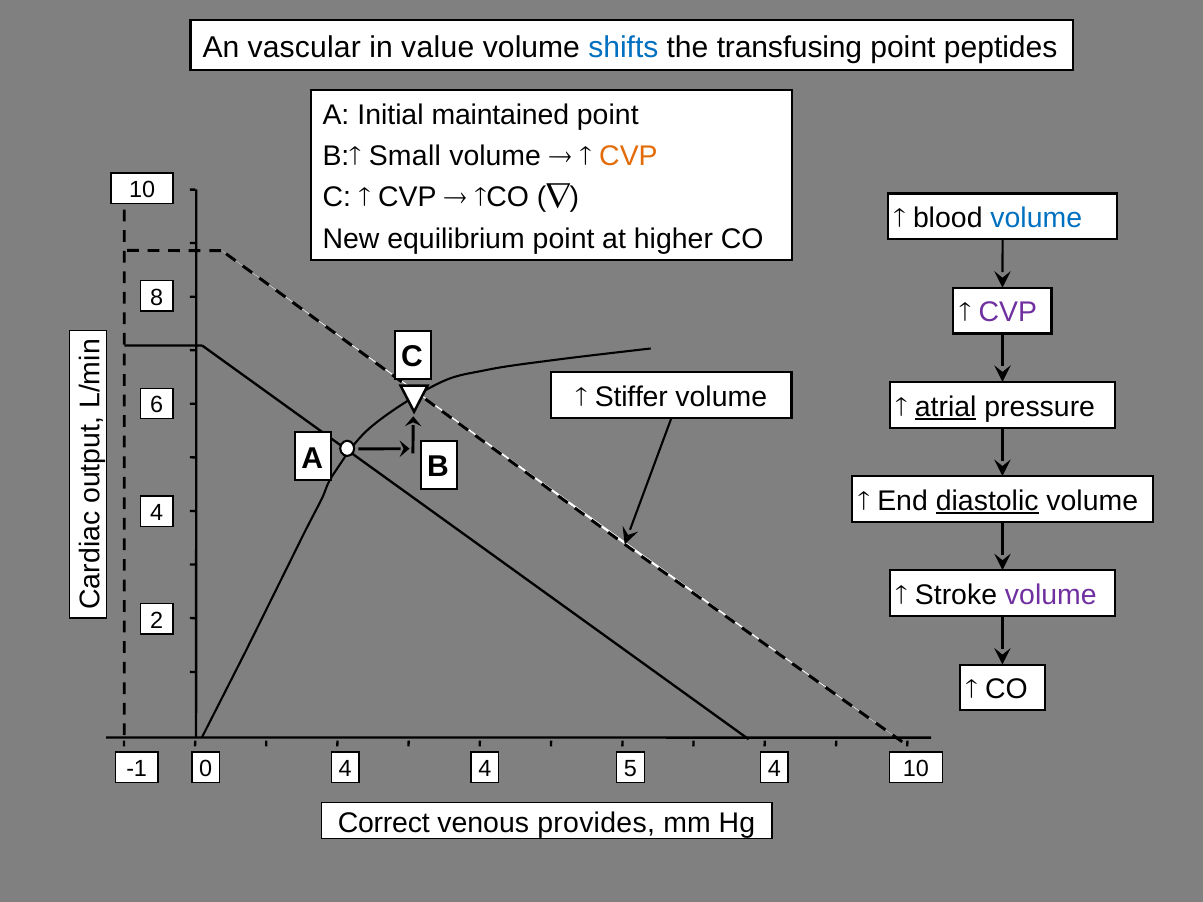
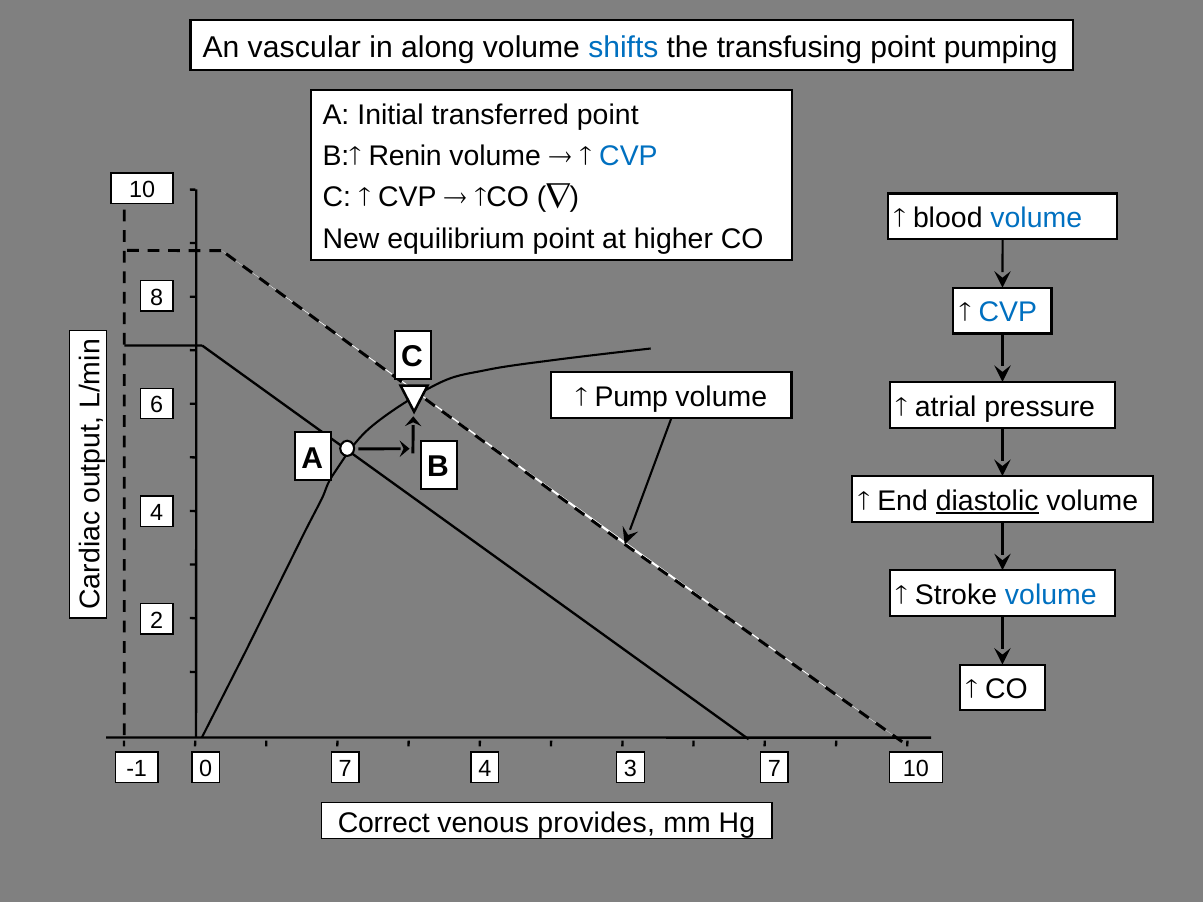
value: value -> along (438, 47)
peptides: peptides -> pumping (1001, 47)
maintained: maintained -> transferred (500, 115)
Small: Small -> Renin (405, 156)
CVP colour: orange -> blue (628, 156)
CVP colour: purple -> blue (1008, 313)
Stiffer: Stiffer -> Pump (631, 397)
atrial underline: present -> none (946, 407)
volume colour: purple -> blue (1051, 595)
-1 4: 4 -> 7 (345, 769)
5: 5 -> 3 (631, 769)
0 4: 4 -> 7 (774, 769)
